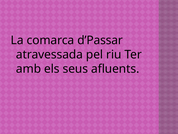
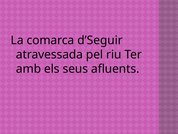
d’Passar: d’Passar -> d’Seguir (100, 40)
